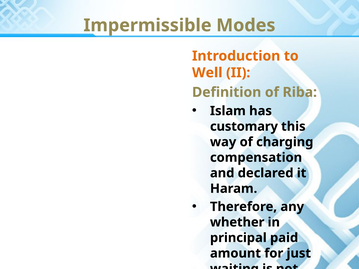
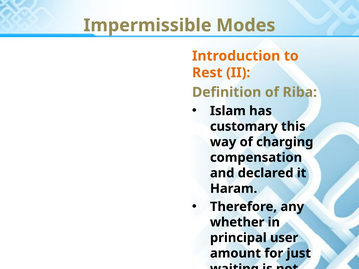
Well: Well -> Rest (207, 73)
paid: paid -> user (284, 238)
